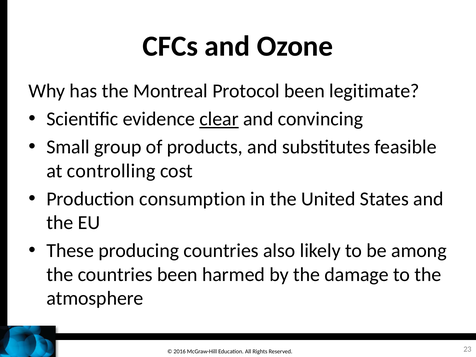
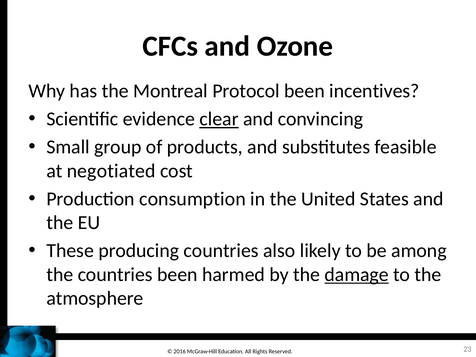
legitimate: legitimate -> incentives (374, 91)
controlling: controlling -> negotiated (111, 171)
damage underline: none -> present (357, 275)
